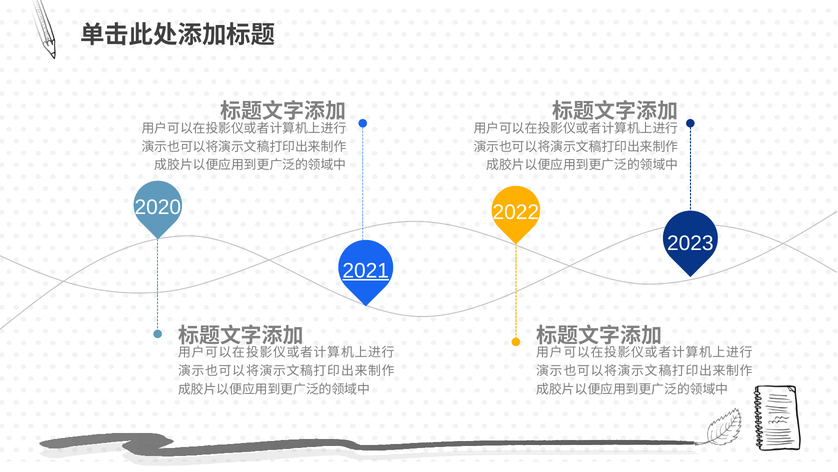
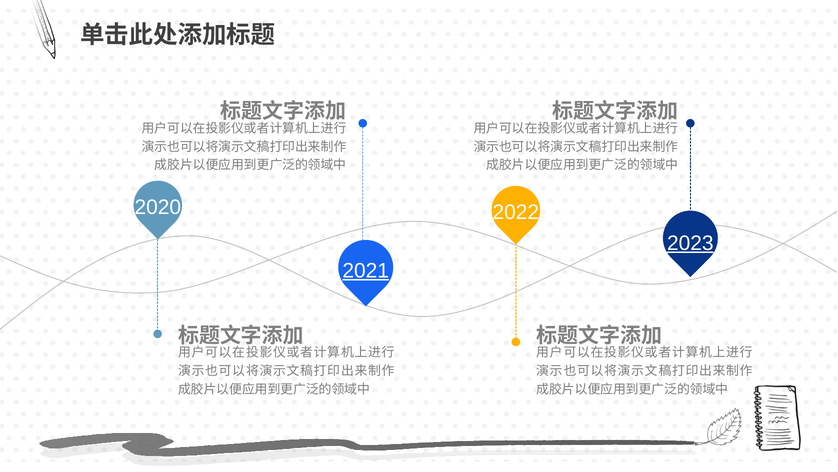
2023 underline: none -> present (690, 243)
